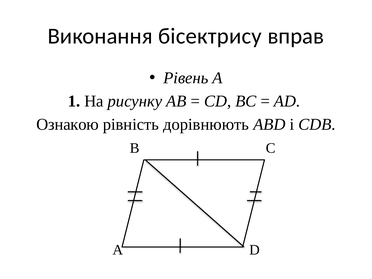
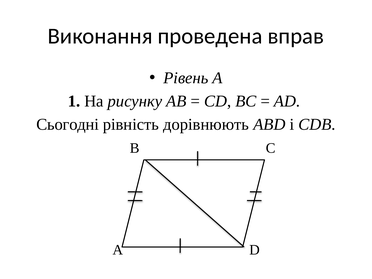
бісектрису: бісектрису -> проведена (210, 36)
Ознакою: Ознакою -> Сьогодні (68, 124)
